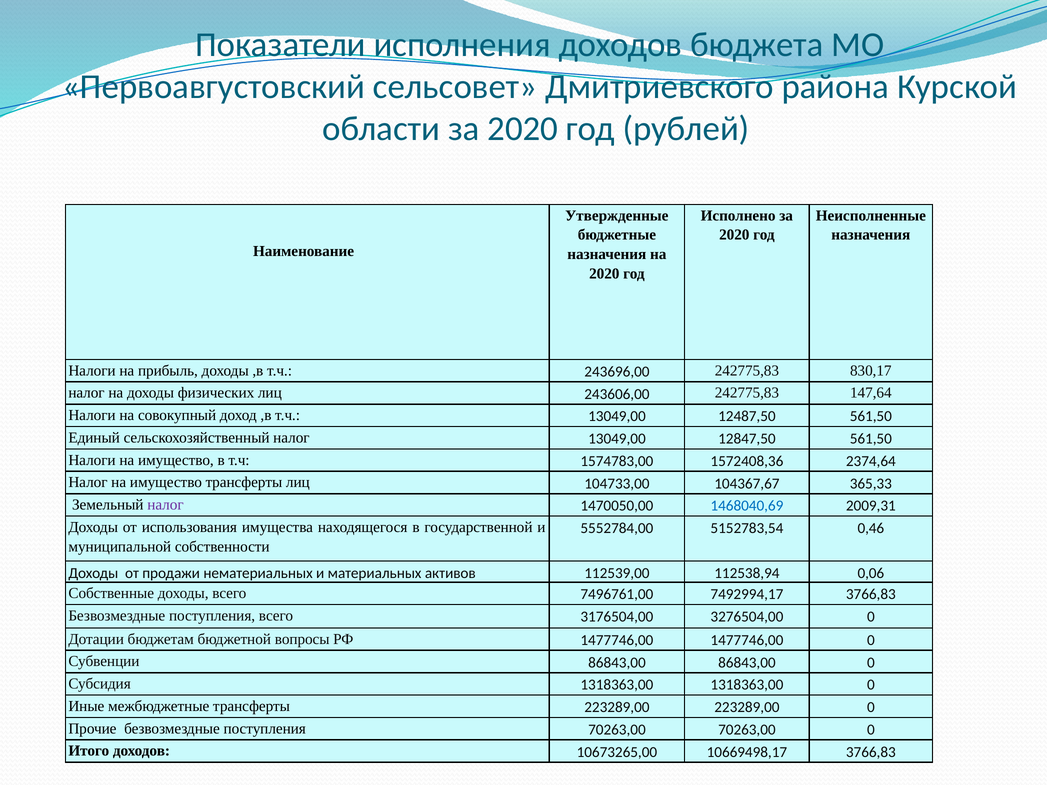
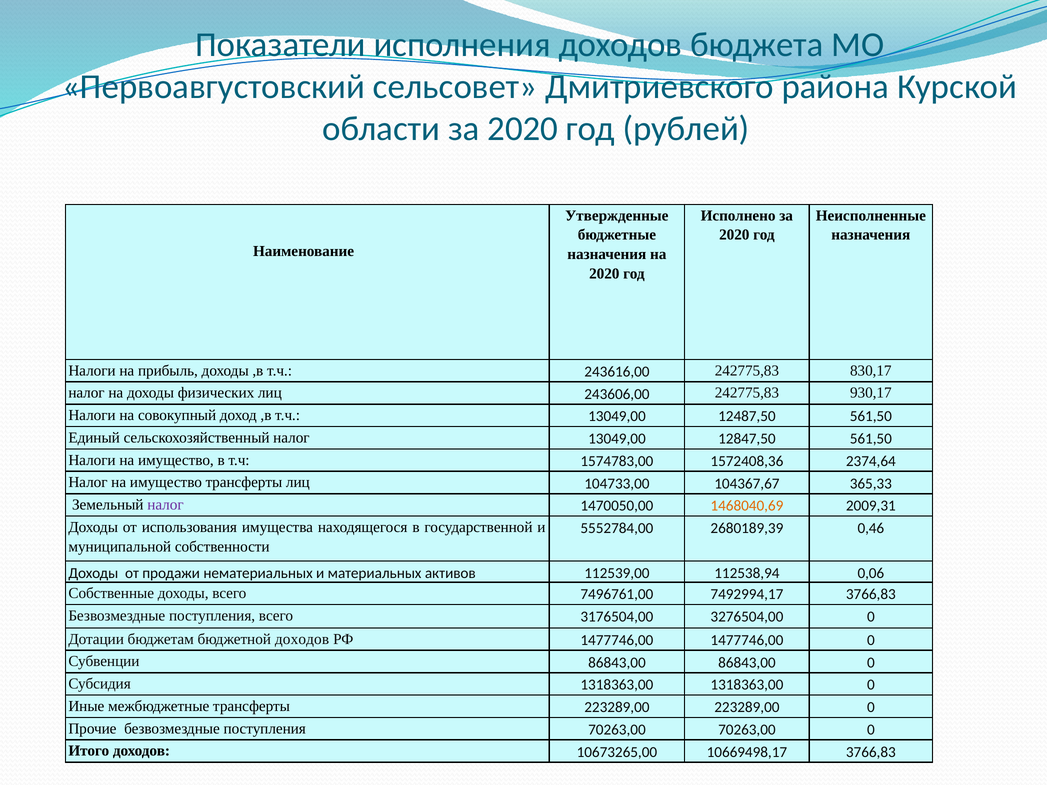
243696,00: 243696,00 -> 243616,00 (617, 372)
147,64: 147,64 -> 930,17 (871, 393)
1468040,69 colour: blue -> orange (747, 506)
5152783,54: 5152783,54 -> 2680189,39 (747, 528)
бюджетной вопросы: вопросы -> доходов (302, 639)
